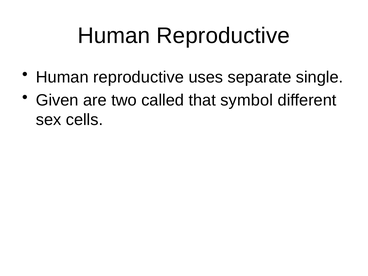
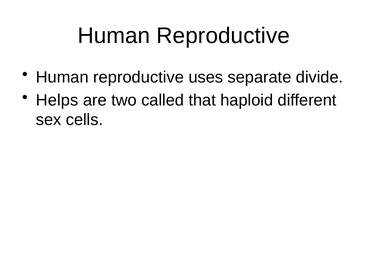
single: single -> divide (320, 77)
Given: Given -> Helps (57, 100)
symbol: symbol -> haploid (247, 100)
